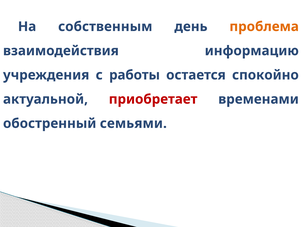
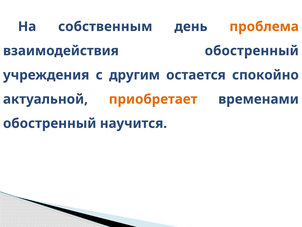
взаимодействия информацию: информацию -> обостренный (252, 51)
работы: работы -> другим (135, 75)
приобретает colour: red -> orange (153, 99)
семьями: семьями -> научится (133, 123)
